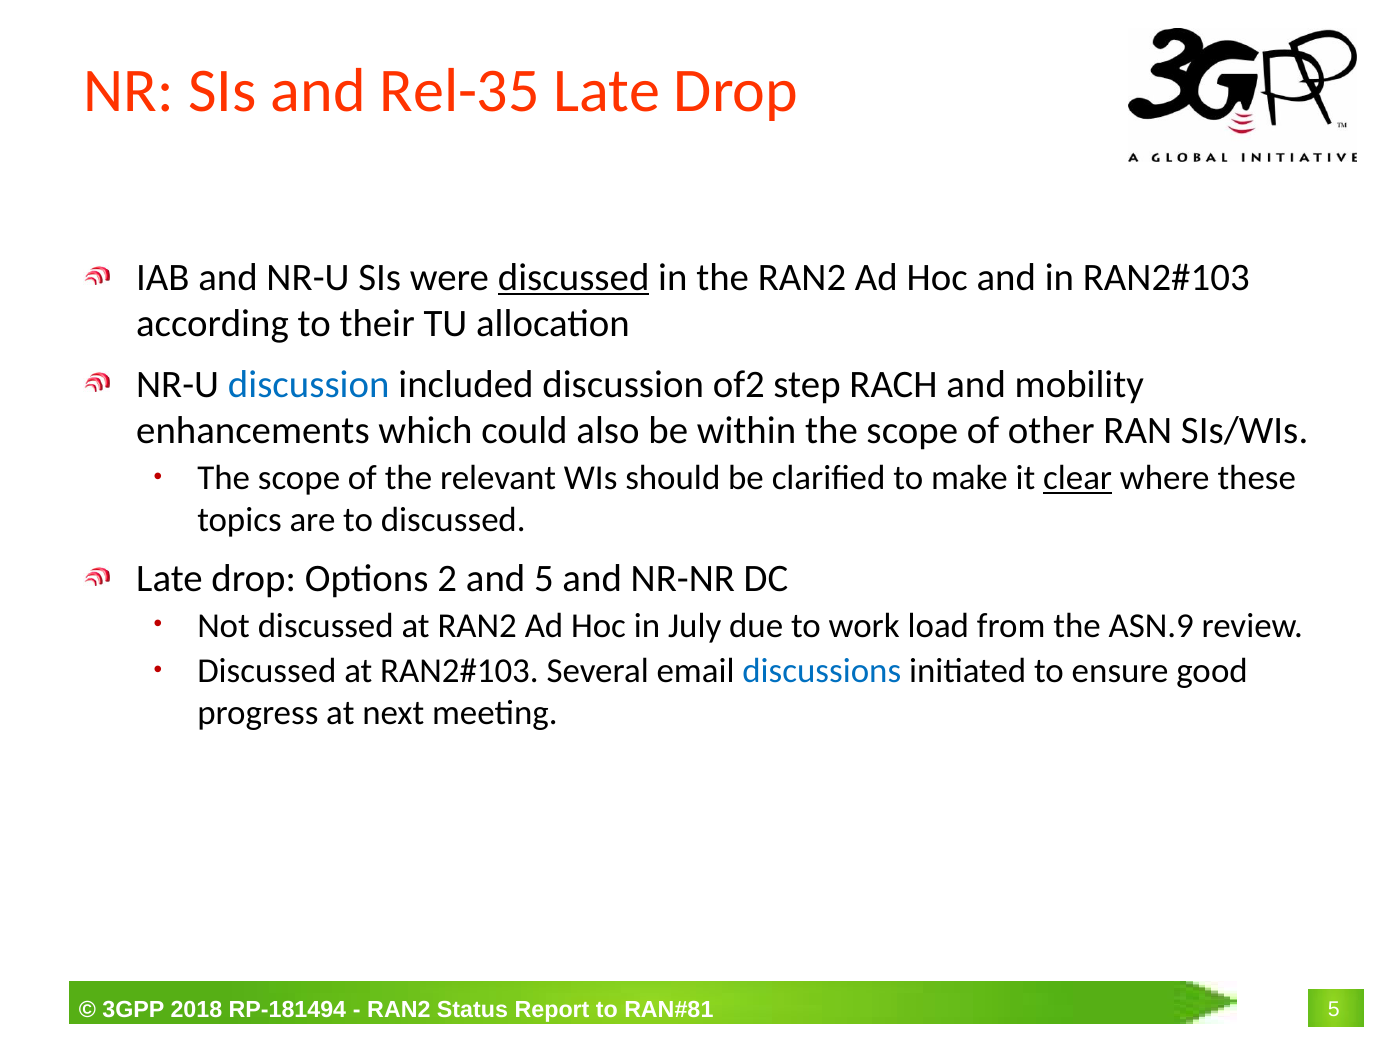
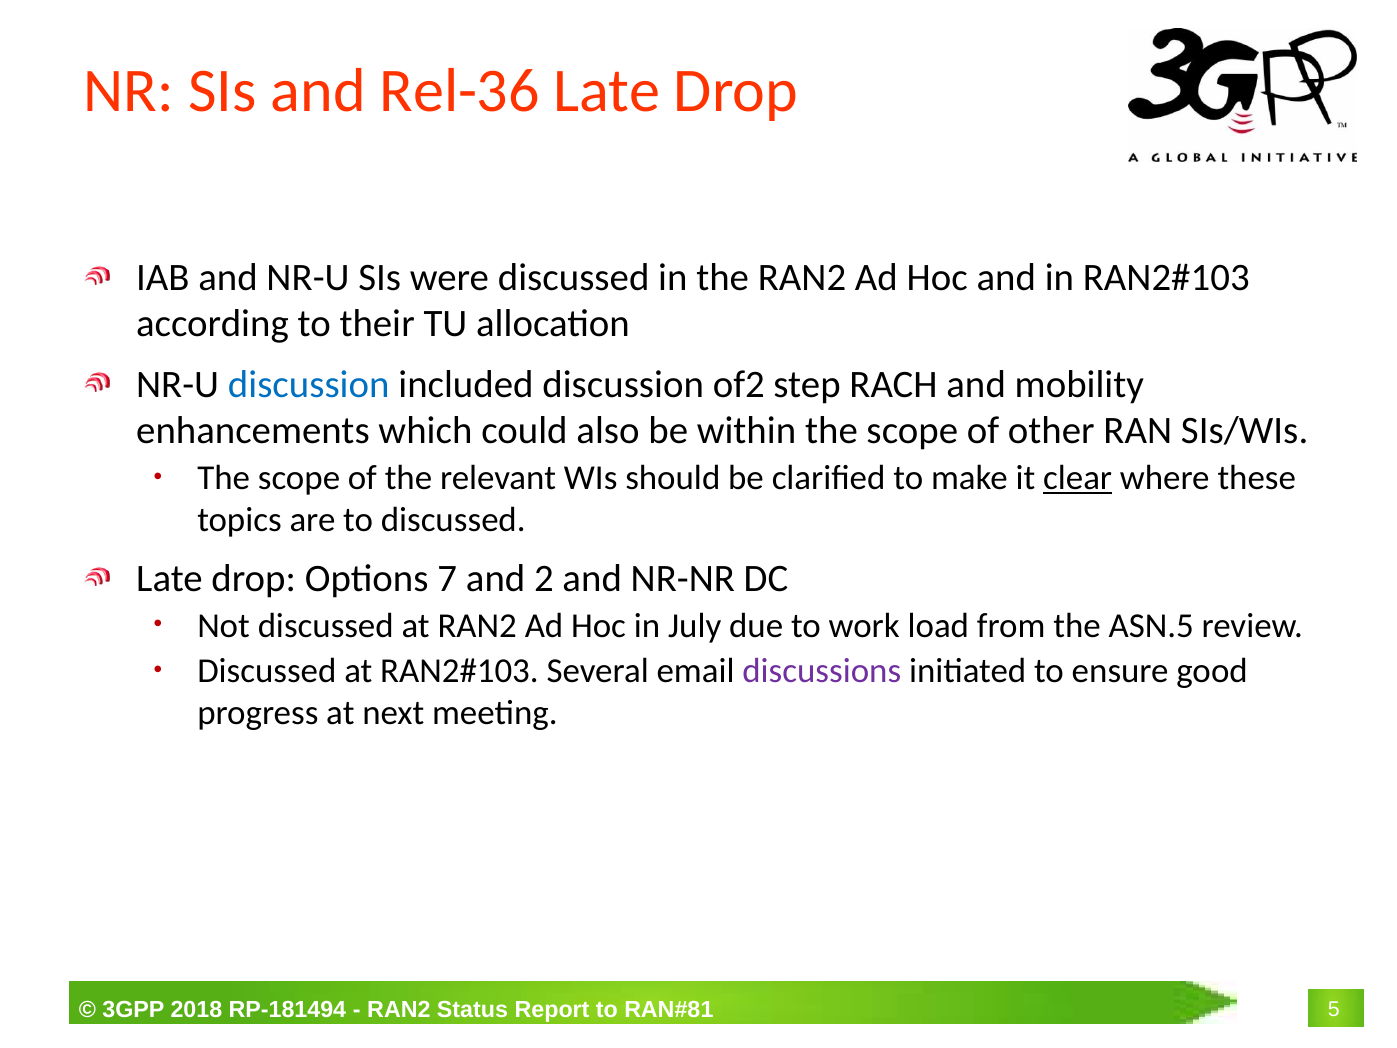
Rel-35: Rel-35 -> Rel-36 (460, 91)
discussed underline: present -> none (574, 277)
2: 2 -> 7 (447, 578)
and 5: 5 -> 2 (544, 578)
ASN.9: ASN.9 -> ASN.5 (1151, 626)
discussions colour: blue -> purple (822, 671)
